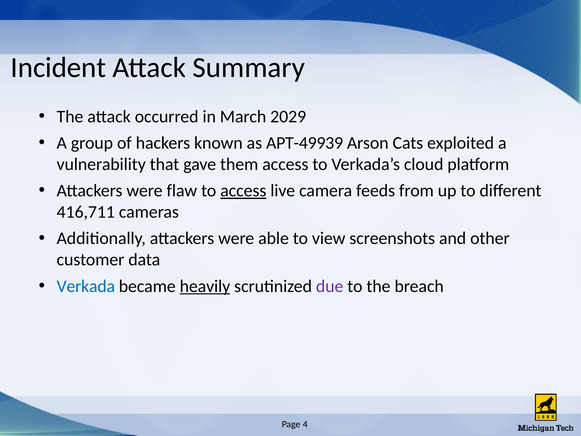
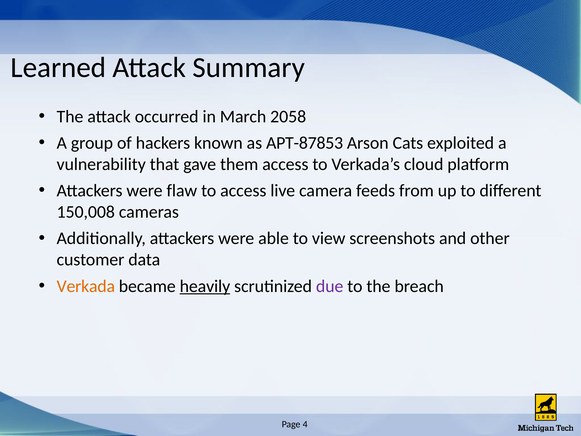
Incident: Incident -> Learned (58, 67)
2029: 2029 -> 2058 (288, 116)
APT-49939: APT-49939 -> APT-87853 (305, 143)
access underline: present -> none (243, 191)
416,711: 416,711 -> 150,008 (86, 212)
Verkada colour: blue -> orange (86, 286)
